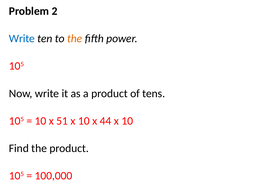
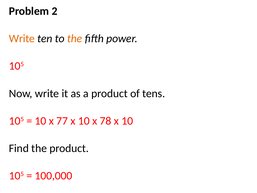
Write colour: blue -> orange (22, 38)
51: 51 -> 77 (62, 121)
44: 44 -> 78 (106, 121)
